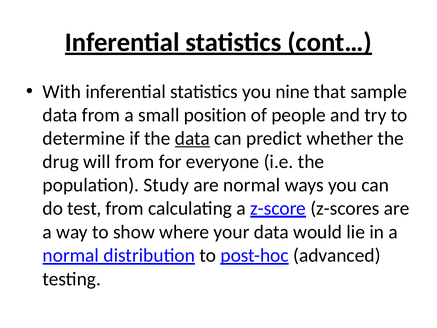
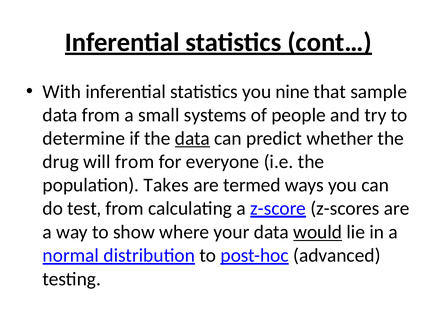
position: position -> systems (215, 115)
Study: Study -> Takes (166, 185)
are normal: normal -> termed (252, 185)
would underline: none -> present (318, 232)
